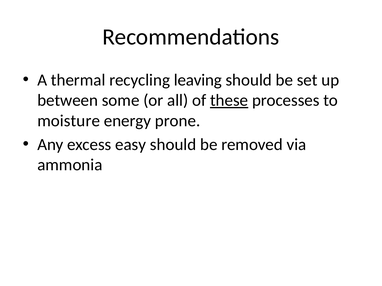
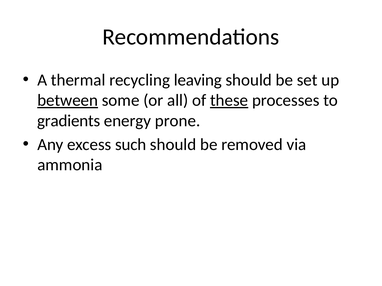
between underline: none -> present (68, 101)
moisture: moisture -> gradients (69, 121)
easy: easy -> such (131, 145)
